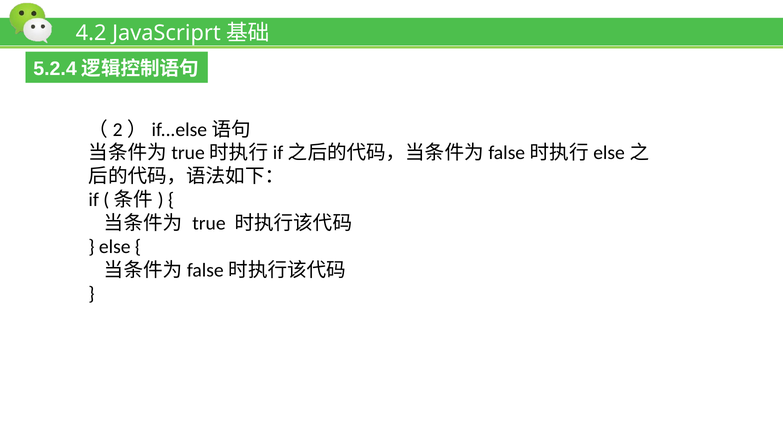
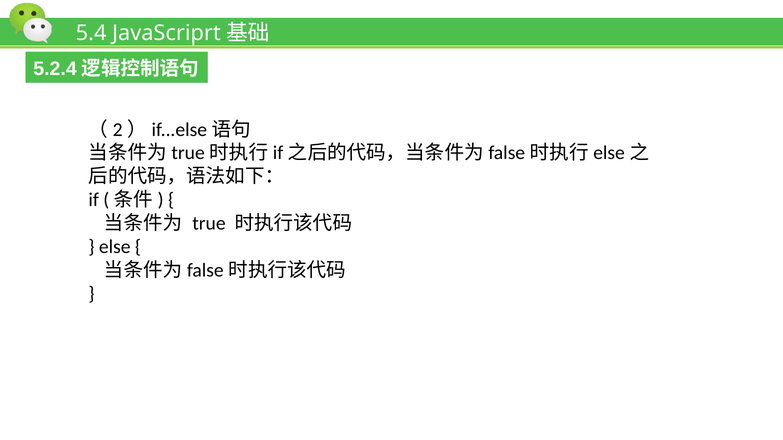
4.2: 4.2 -> 5.4 (91, 33)
